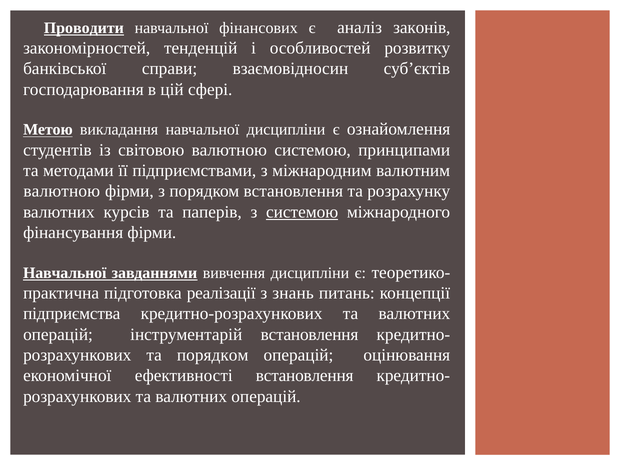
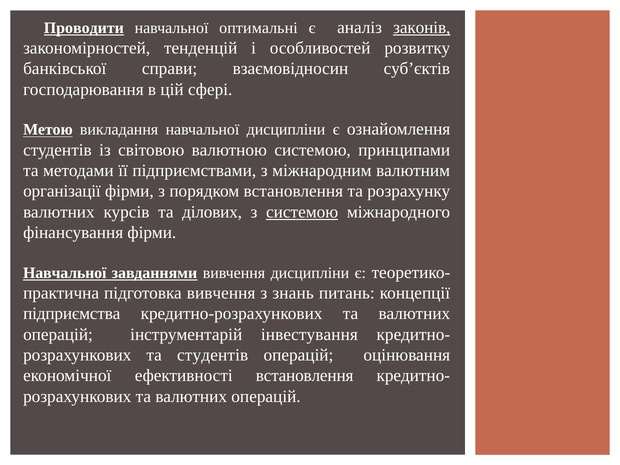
фінансових: фінансових -> оптимальні (258, 28)
законів underline: none -> present (422, 27)
валютною: валютною -> організації (62, 191)
паперів: паперів -> ділових (212, 212)
підготовка реалізації: реалізації -> вивчення (221, 293)
інструментарій встановлення: встановлення -> інвестування (309, 334)
та порядком: порядком -> студентів (213, 355)
